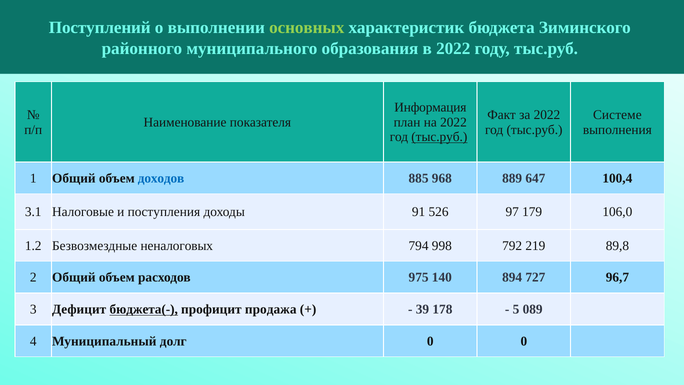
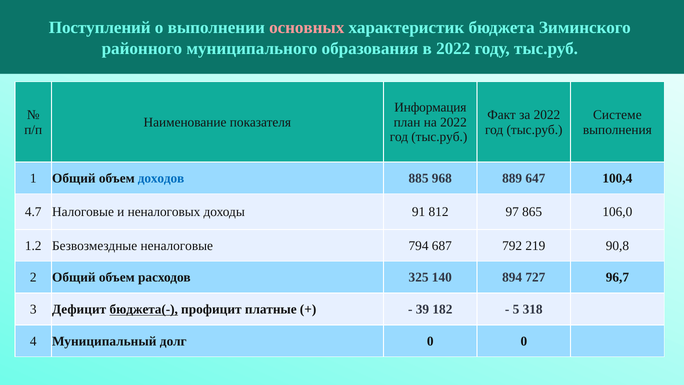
основных colour: light green -> pink (307, 28)
тыс.руб underline: present -> none (439, 137)
3.1: 3.1 -> 4.7 (33, 212)
поступления: поступления -> неналоговых (164, 212)
526: 526 -> 812 (439, 212)
179: 179 -> 865 (532, 212)
неналоговых: неналоговых -> неналоговые (177, 246)
998: 998 -> 687 (442, 246)
89,8: 89,8 -> 90,8 (617, 246)
975: 975 -> 325 (419, 277)
продажа: продажа -> платные (271, 309)
178: 178 -> 182 (442, 309)
089: 089 -> 318 (533, 309)
